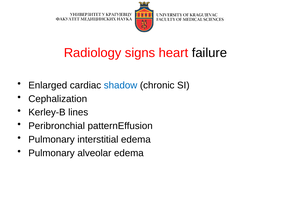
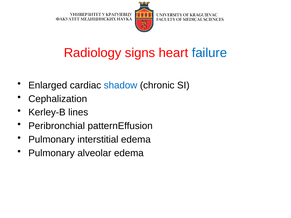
failure colour: black -> blue (209, 53)
